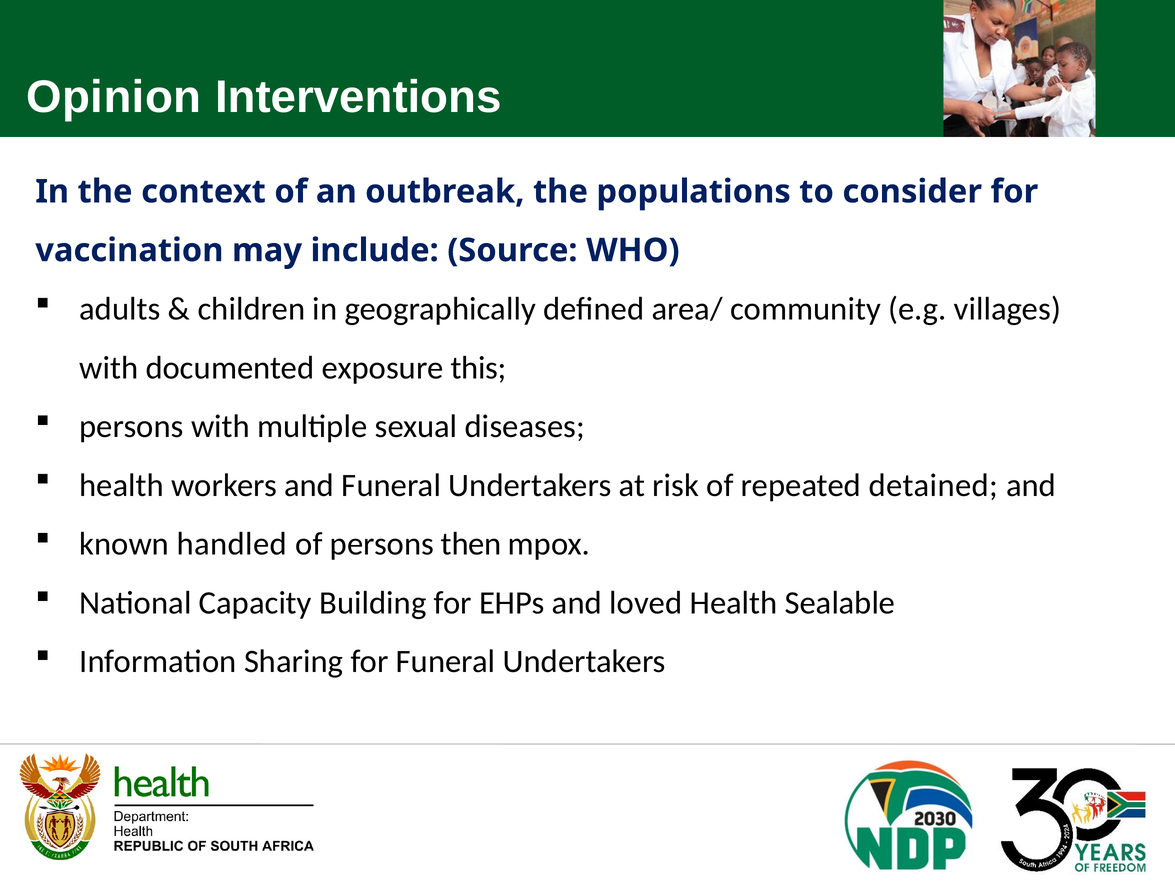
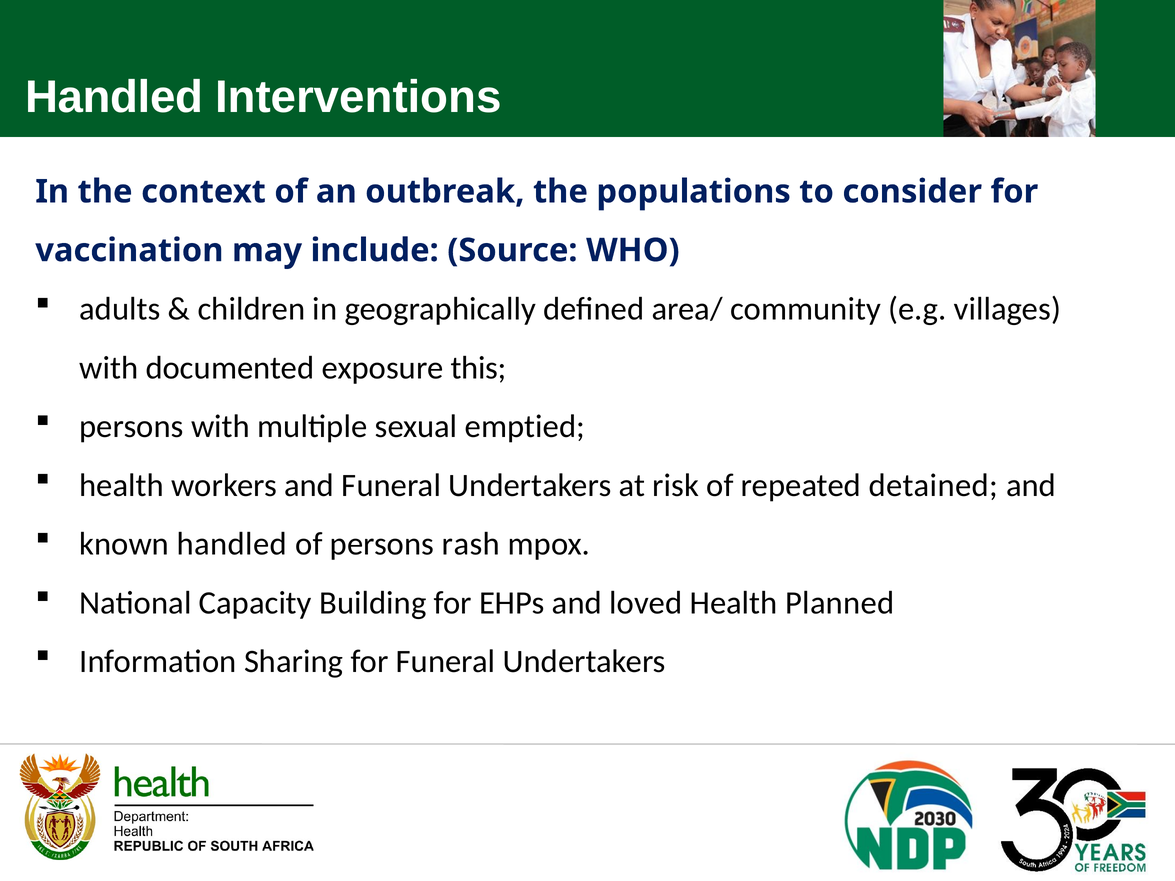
Opinion: Opinion -> Handled (114, 97)
diseases: diseases -> emptied (525, 427)
then: then -> rash (471, 544)
Sealable: Sealable -> Planned (840, 603)
